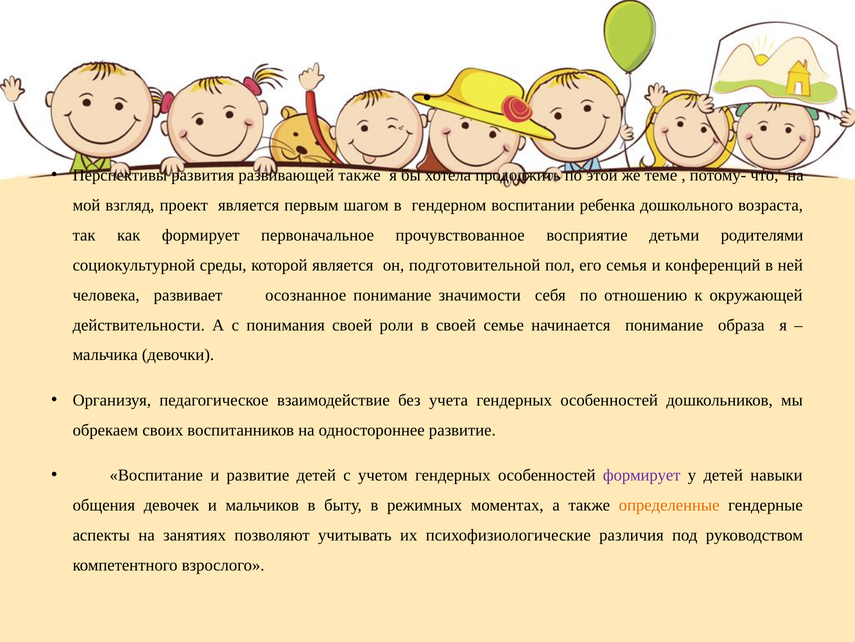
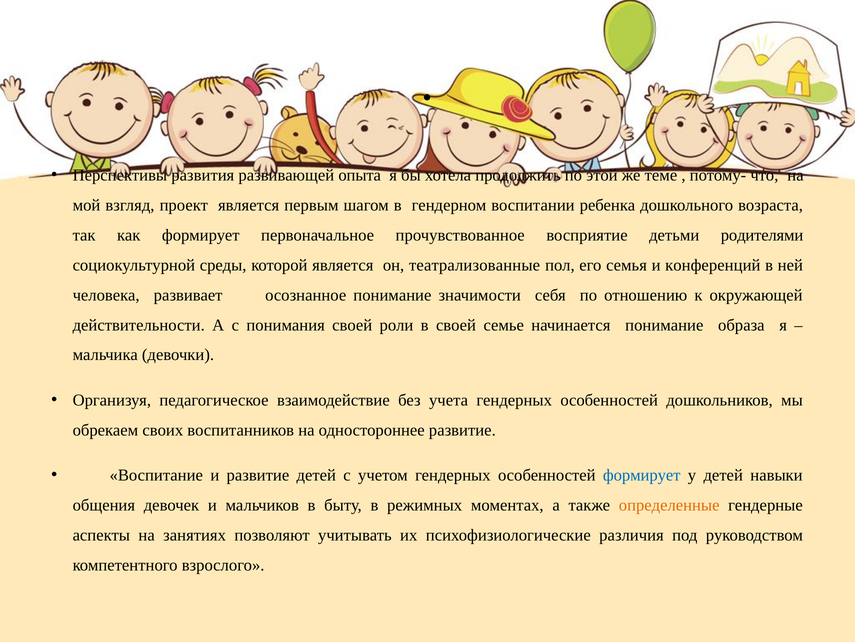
развивающей также: также -> опыта (360, 175)
подготовительной: подготовительной -> театрализованные (475, 265)
формирует colour: purple -> blue (642, 475)
